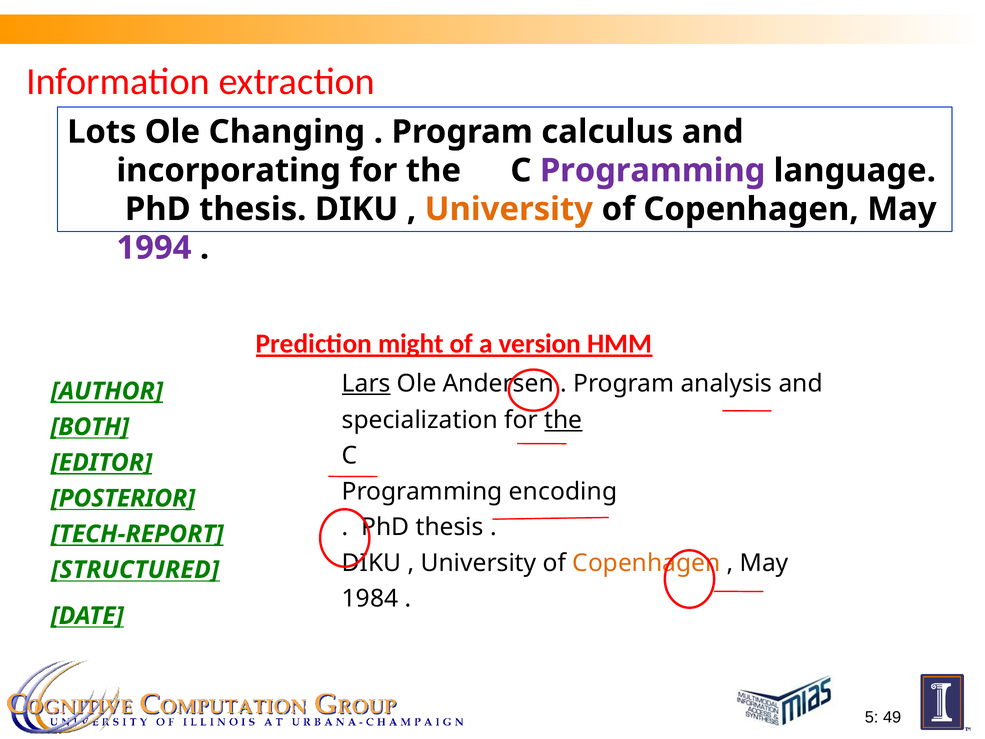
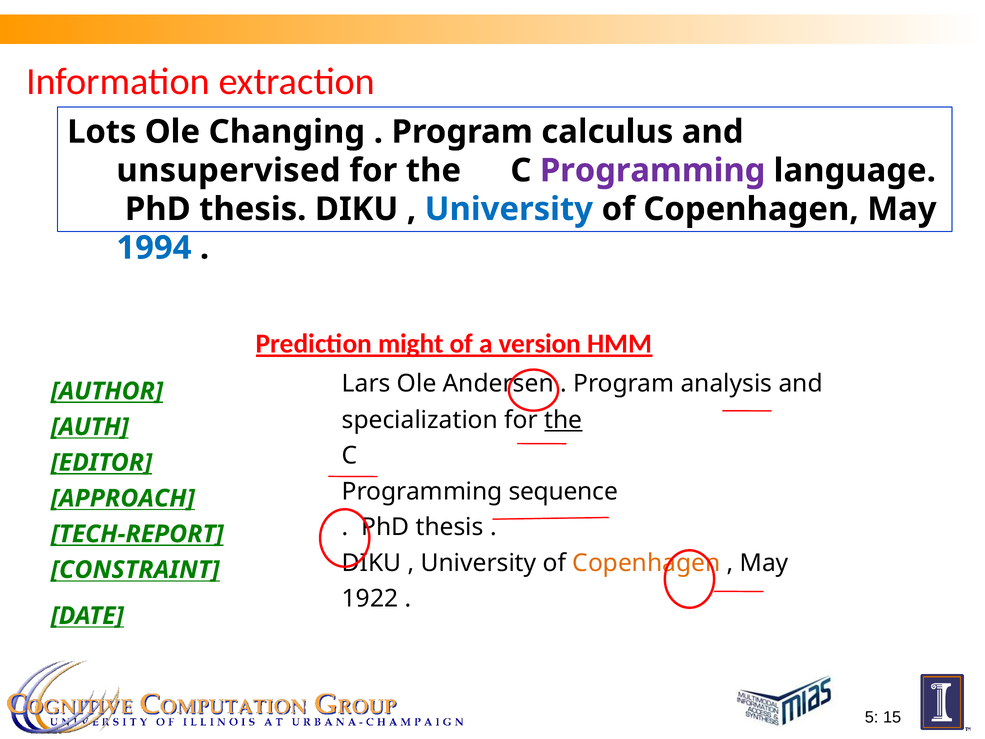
incorporating: incorporating -> unsupervised (228, 170)
University colour: orange -> blue (509, 209)
1994 colour: purple -> blue (154, 248)
Lars underline: present -> none (366, 384)
BOTH: BOTH -> AUTH (90, 427)
encoding: encoding -> sequence (563, 491)
POSTERIOR: POSTERIOR -> APPROACH (123, 498)
STRUCTURED: STRUCTURED -> CONSTRAINT (135, 570)
1984: 1984 -> 1922 (370, 598)
49: 49 -> 15 (892, 717)
